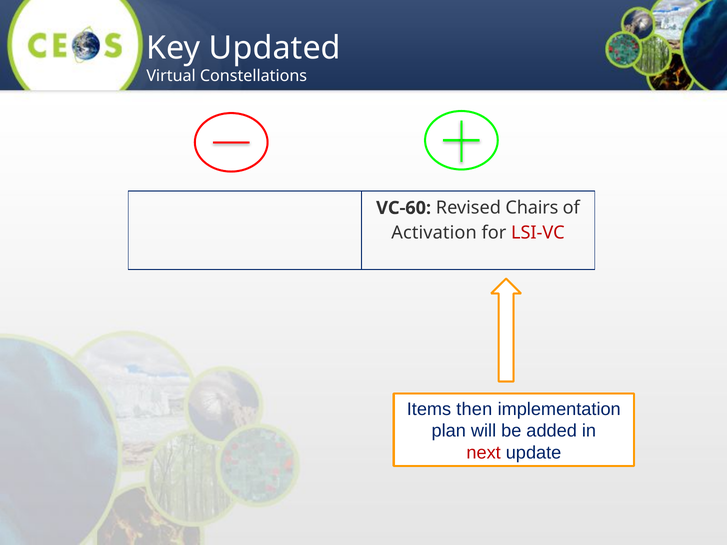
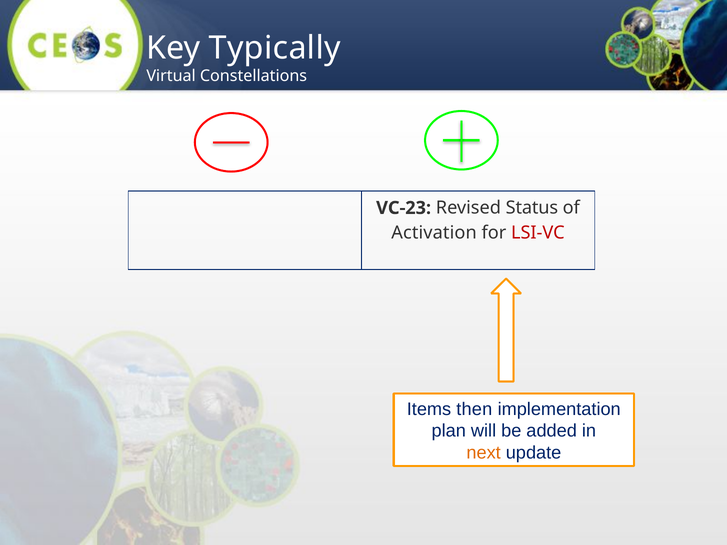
Updated: Updated -> Typically (275, 48)
VC-60: VC-60 -> VC-23 (404, 208)
Chairs: Chairs -> Status (532, 208)
next colour: red -> orange (484, 453)
